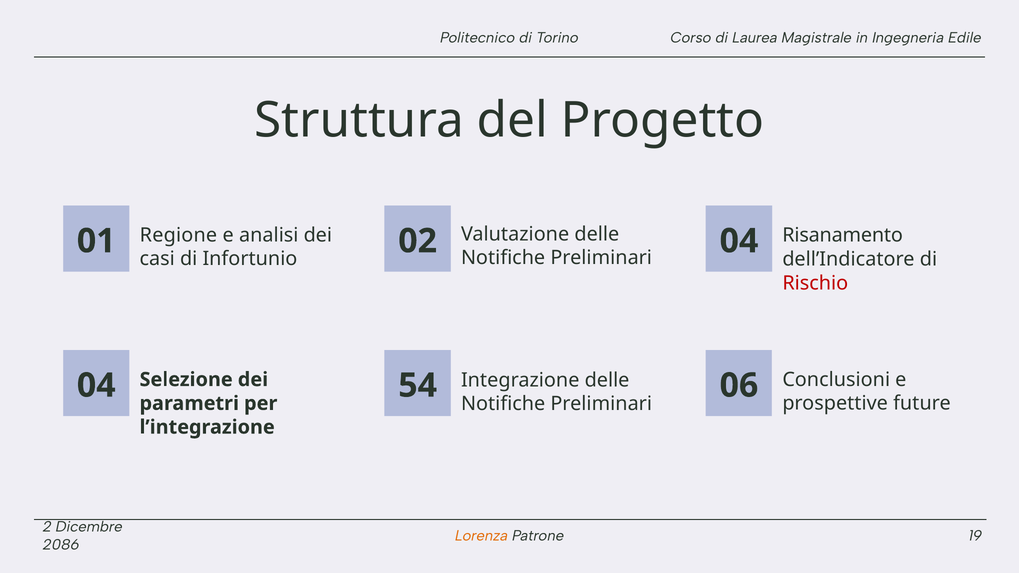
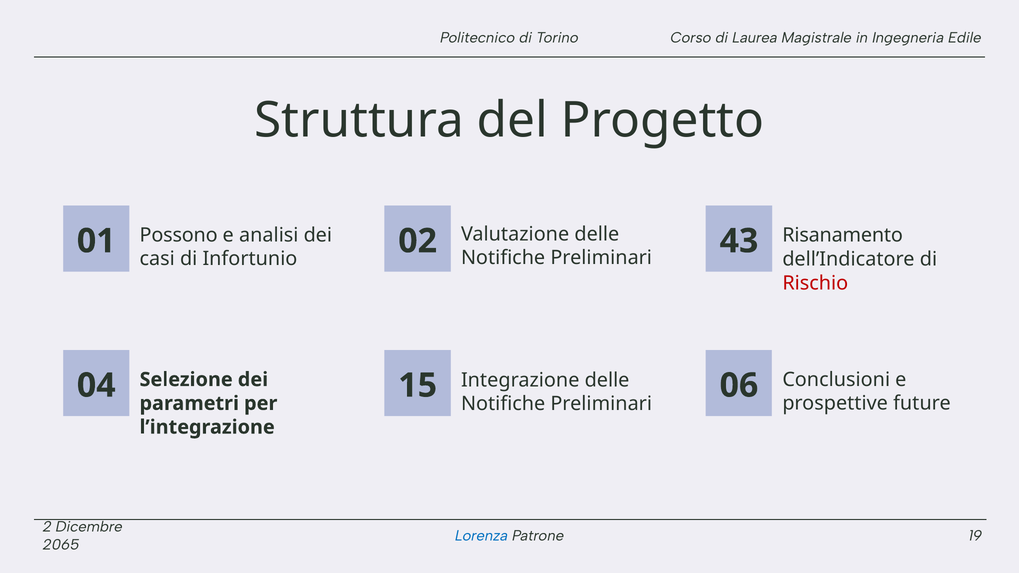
Regione: Regione -> Possono (179, 235)
02 04: 04 -> 43 (739, 241)
54: 54 -> 15 (418, 386)
Lorenza colour: orange -> blue (481, 536)
2086: 2086 -> 2065 (61, 545)
